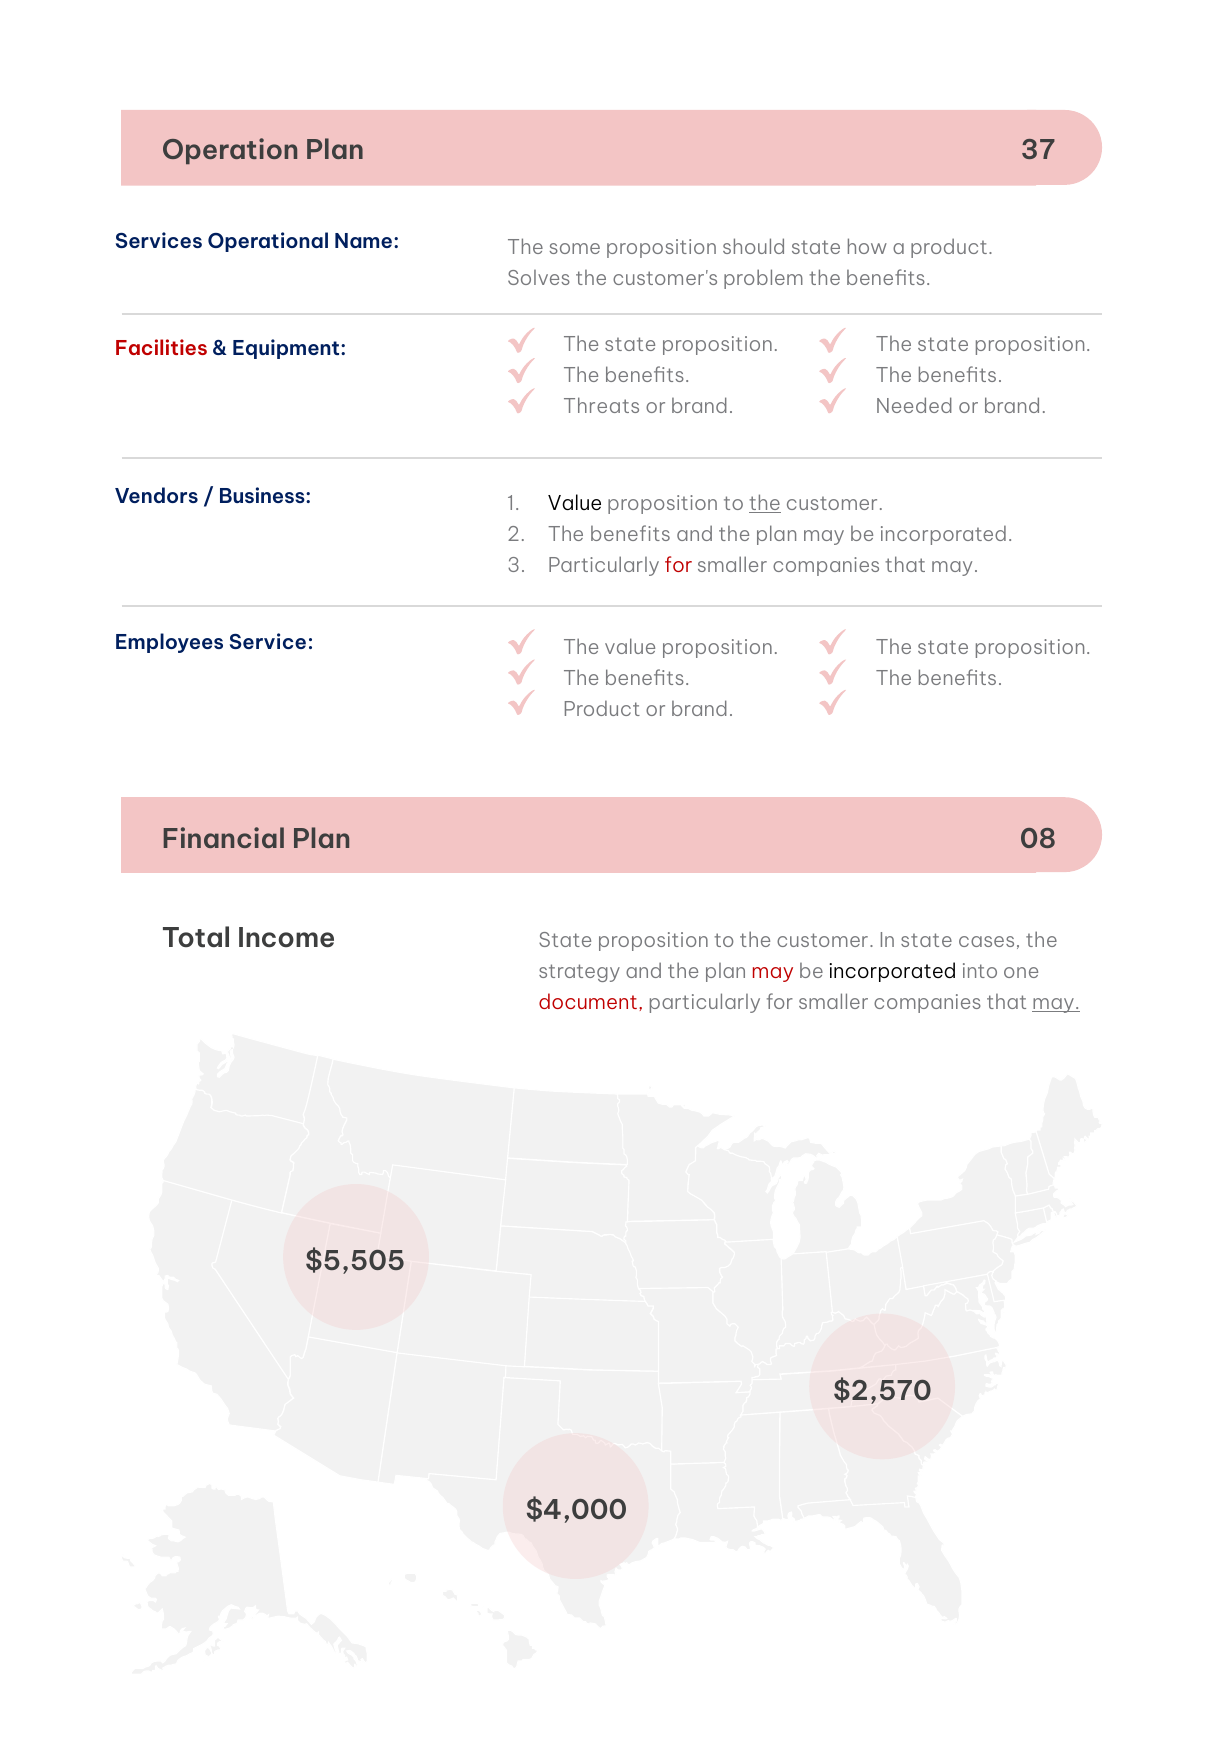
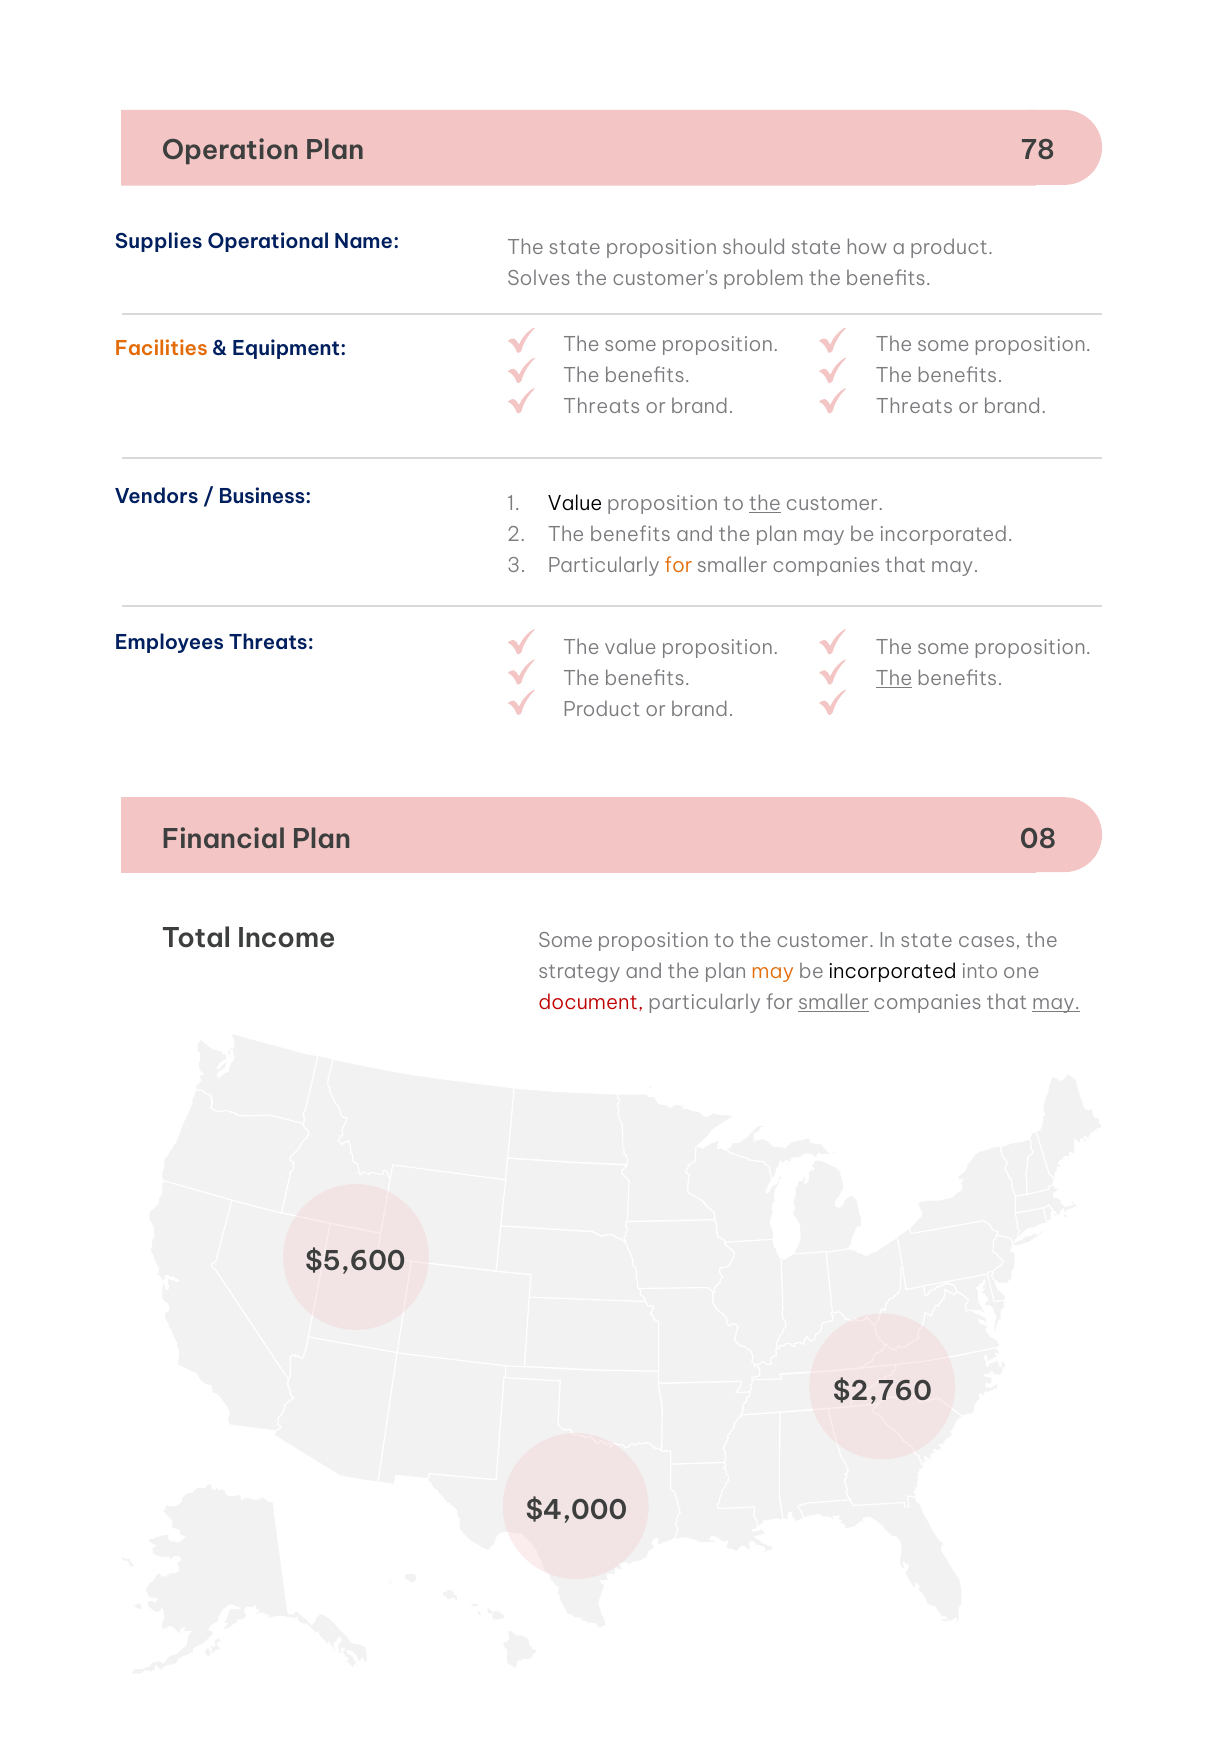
37: 37 -> 78 (1038, 150)
Services: Services -> Supplies (159, 241)
The some: some -> state (575, 248)
state: state -> some (631, 345)
state: state -> some (943, 345)
Facilities colour: red -> orange (161, 349)
Needed: Needed -> Threats (914, 407)
for colour: red -> orange (679, 566)
Employees Service: Service -> Threats (271, 643)
state: state -> some (943, 648)
The underline: none -> present (894, 679)
Income State: State -> Some (566, 941)
may colour: red -> orange (773, 972)
smaller underline: none -> present (833, 1003)
$5,505: $5,505 -> $5,600 (355, 1261)
$2,570: $2,570 -> $2,760 (882, 1392)
